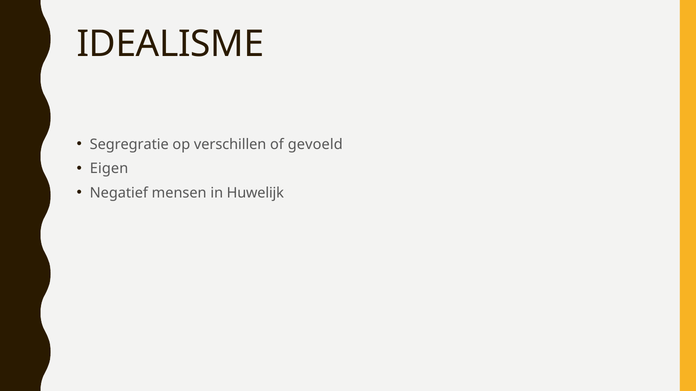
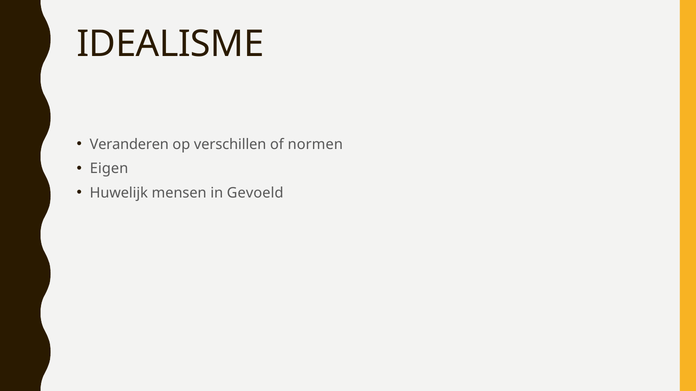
Segregratie: Segregratie -> Veranderen (129, 145)
gevoeld: gevoeld -> normen (315, 145)
Negatief: Negatief -> Huwelijk (119, 193)
Huwelijk: Huwelijk -> Gevoeld (255, 193)
